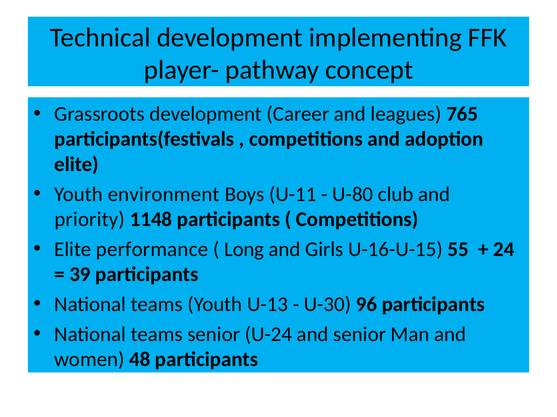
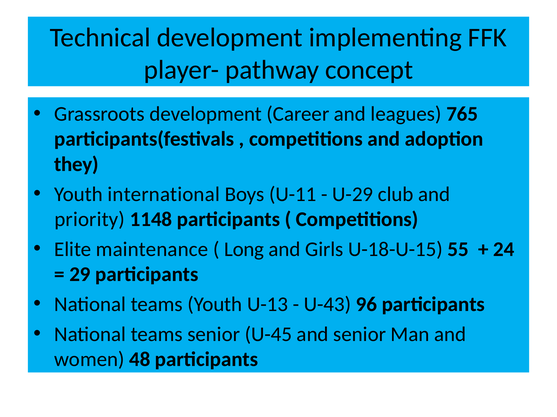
elite: elite -> they (77, 164)
environment: environment -> international (164, 194)
U-80: U-80 -> U-29 (353, 194)
performance: performance -> maintenance (152, 250)
U-16-U-15: U-16-U-15 -> U-18-U-15 (395, 250)
39: 39 -> 29 (80, 275)
U-30: U-30 -> U-43 (327, 305)
U-24: U-24 -> U-45 (268, 335)
